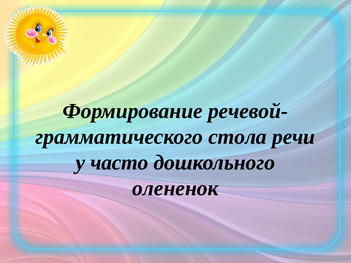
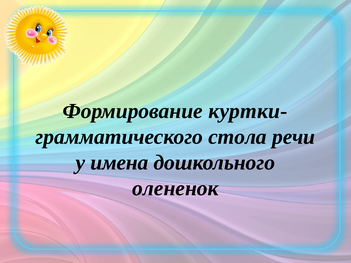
речевой-: речевой- -> куртки- (248, 111)
часто: часто -> имена (119, 163)
